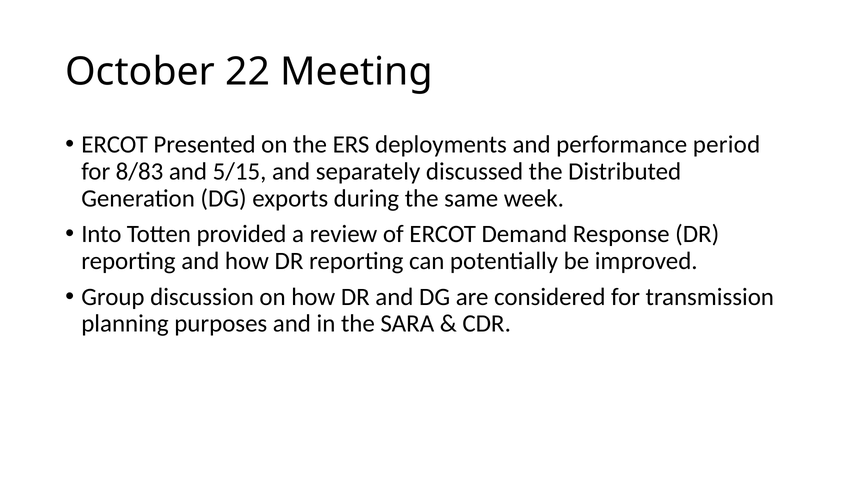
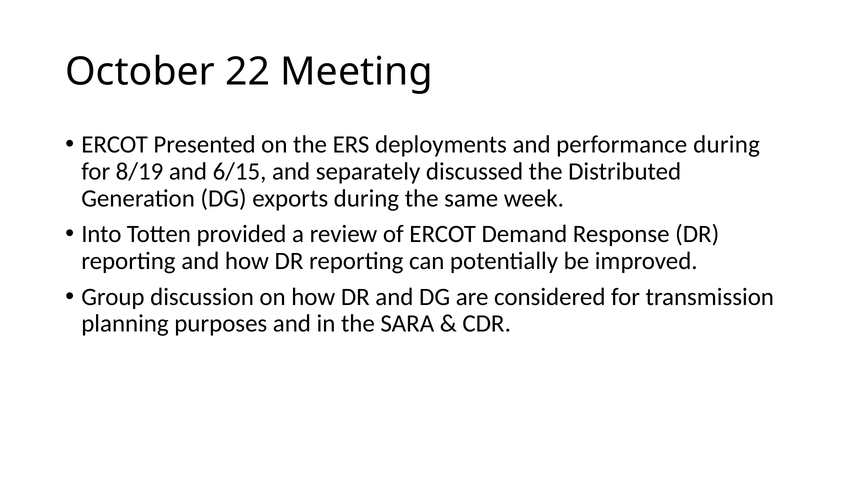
performance period: period -> during (727, 145)
8/83: 8/83 -> 8/19 (140, 172)
5/15: 5/15 -> 6/15 (240, 172)
